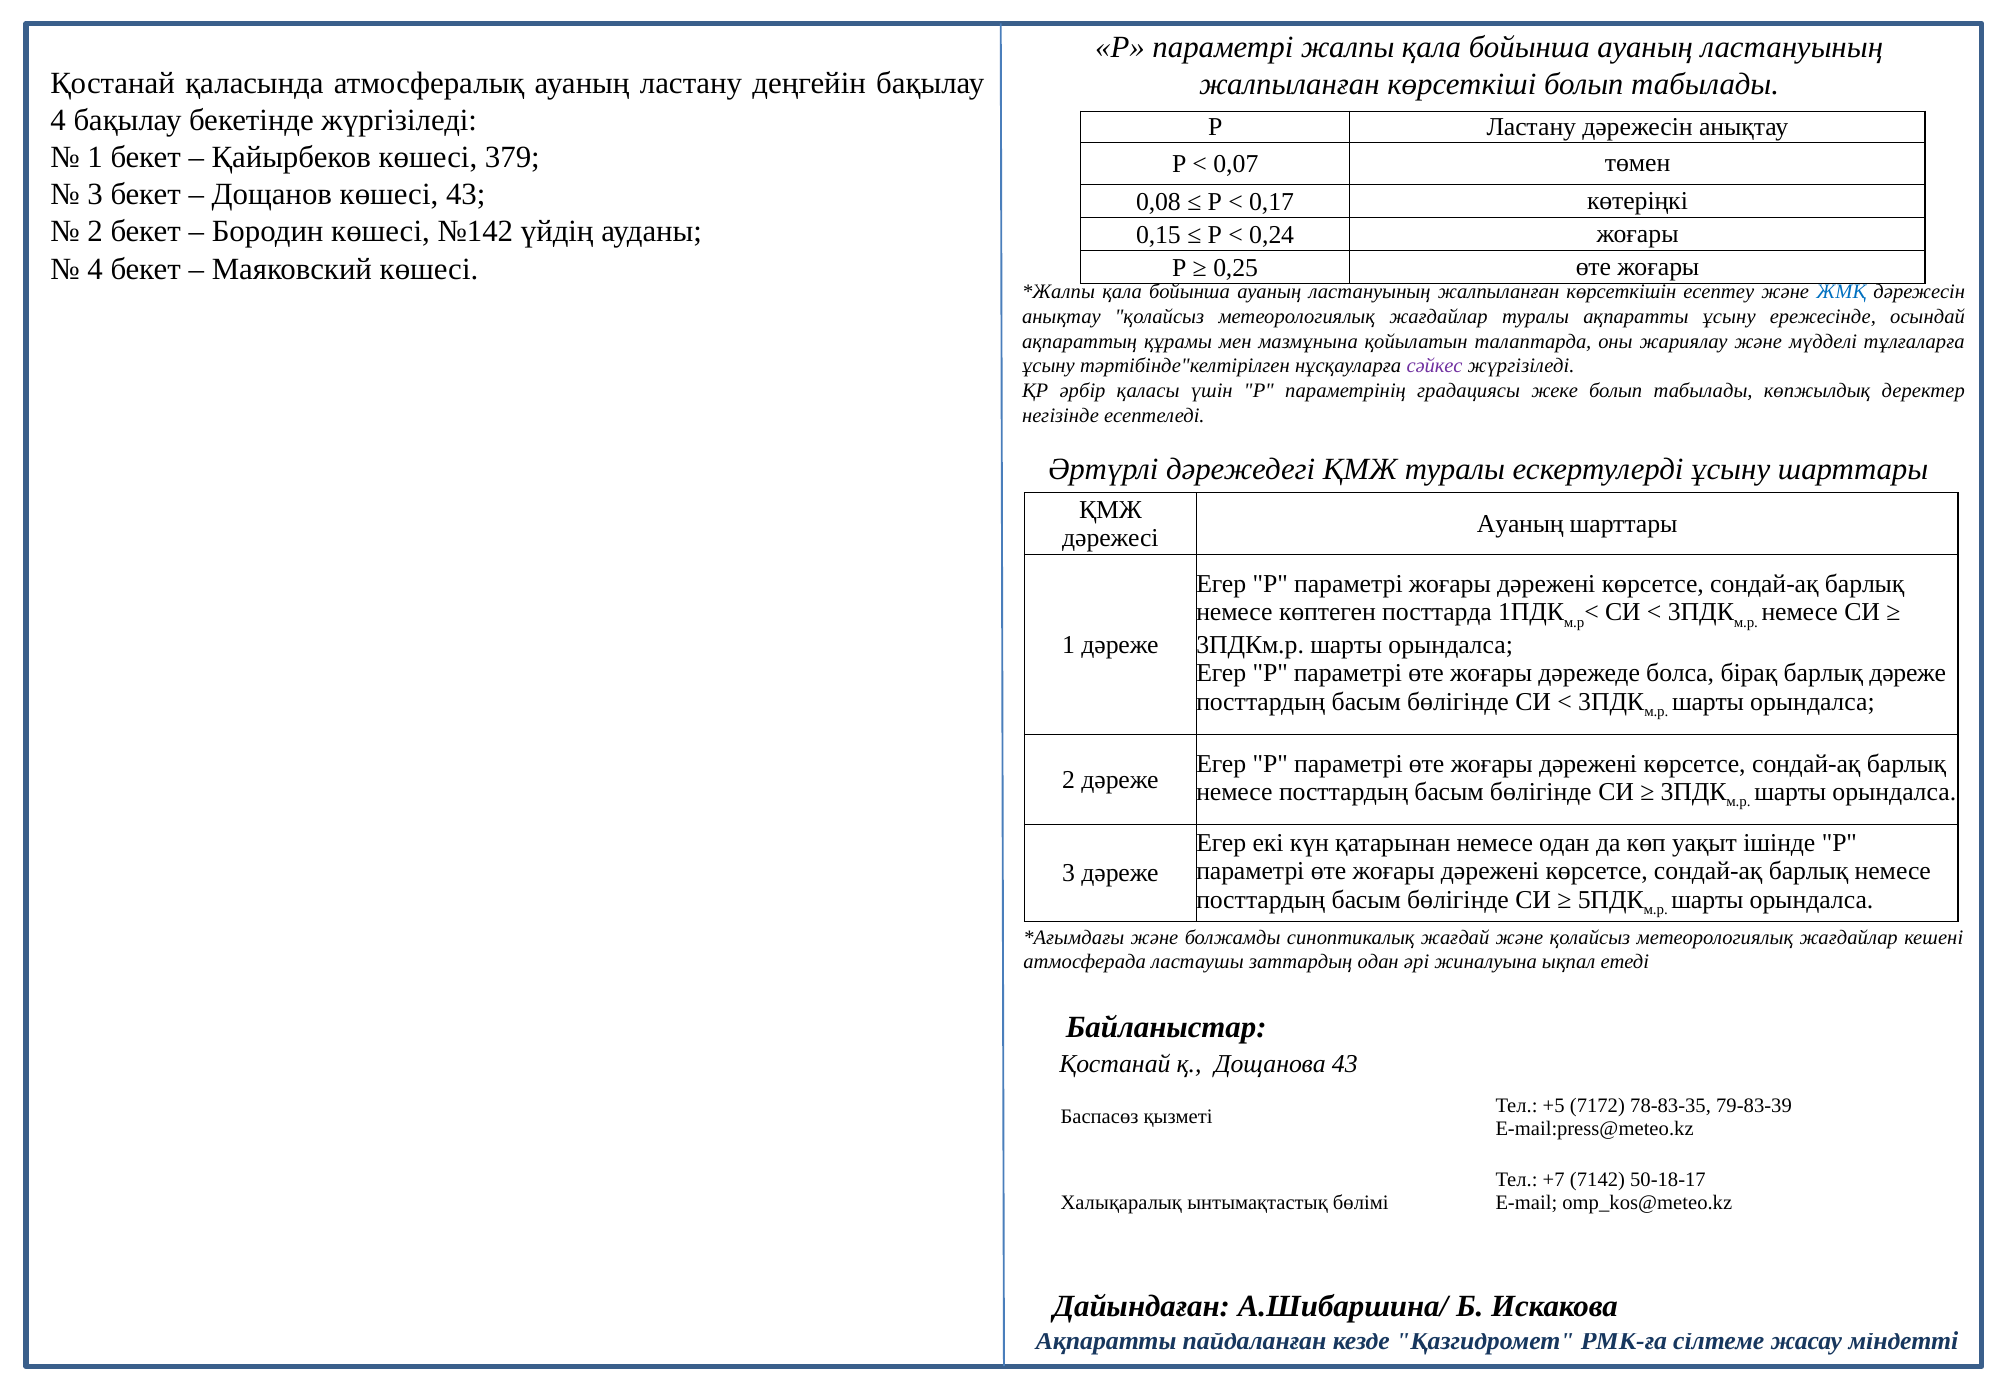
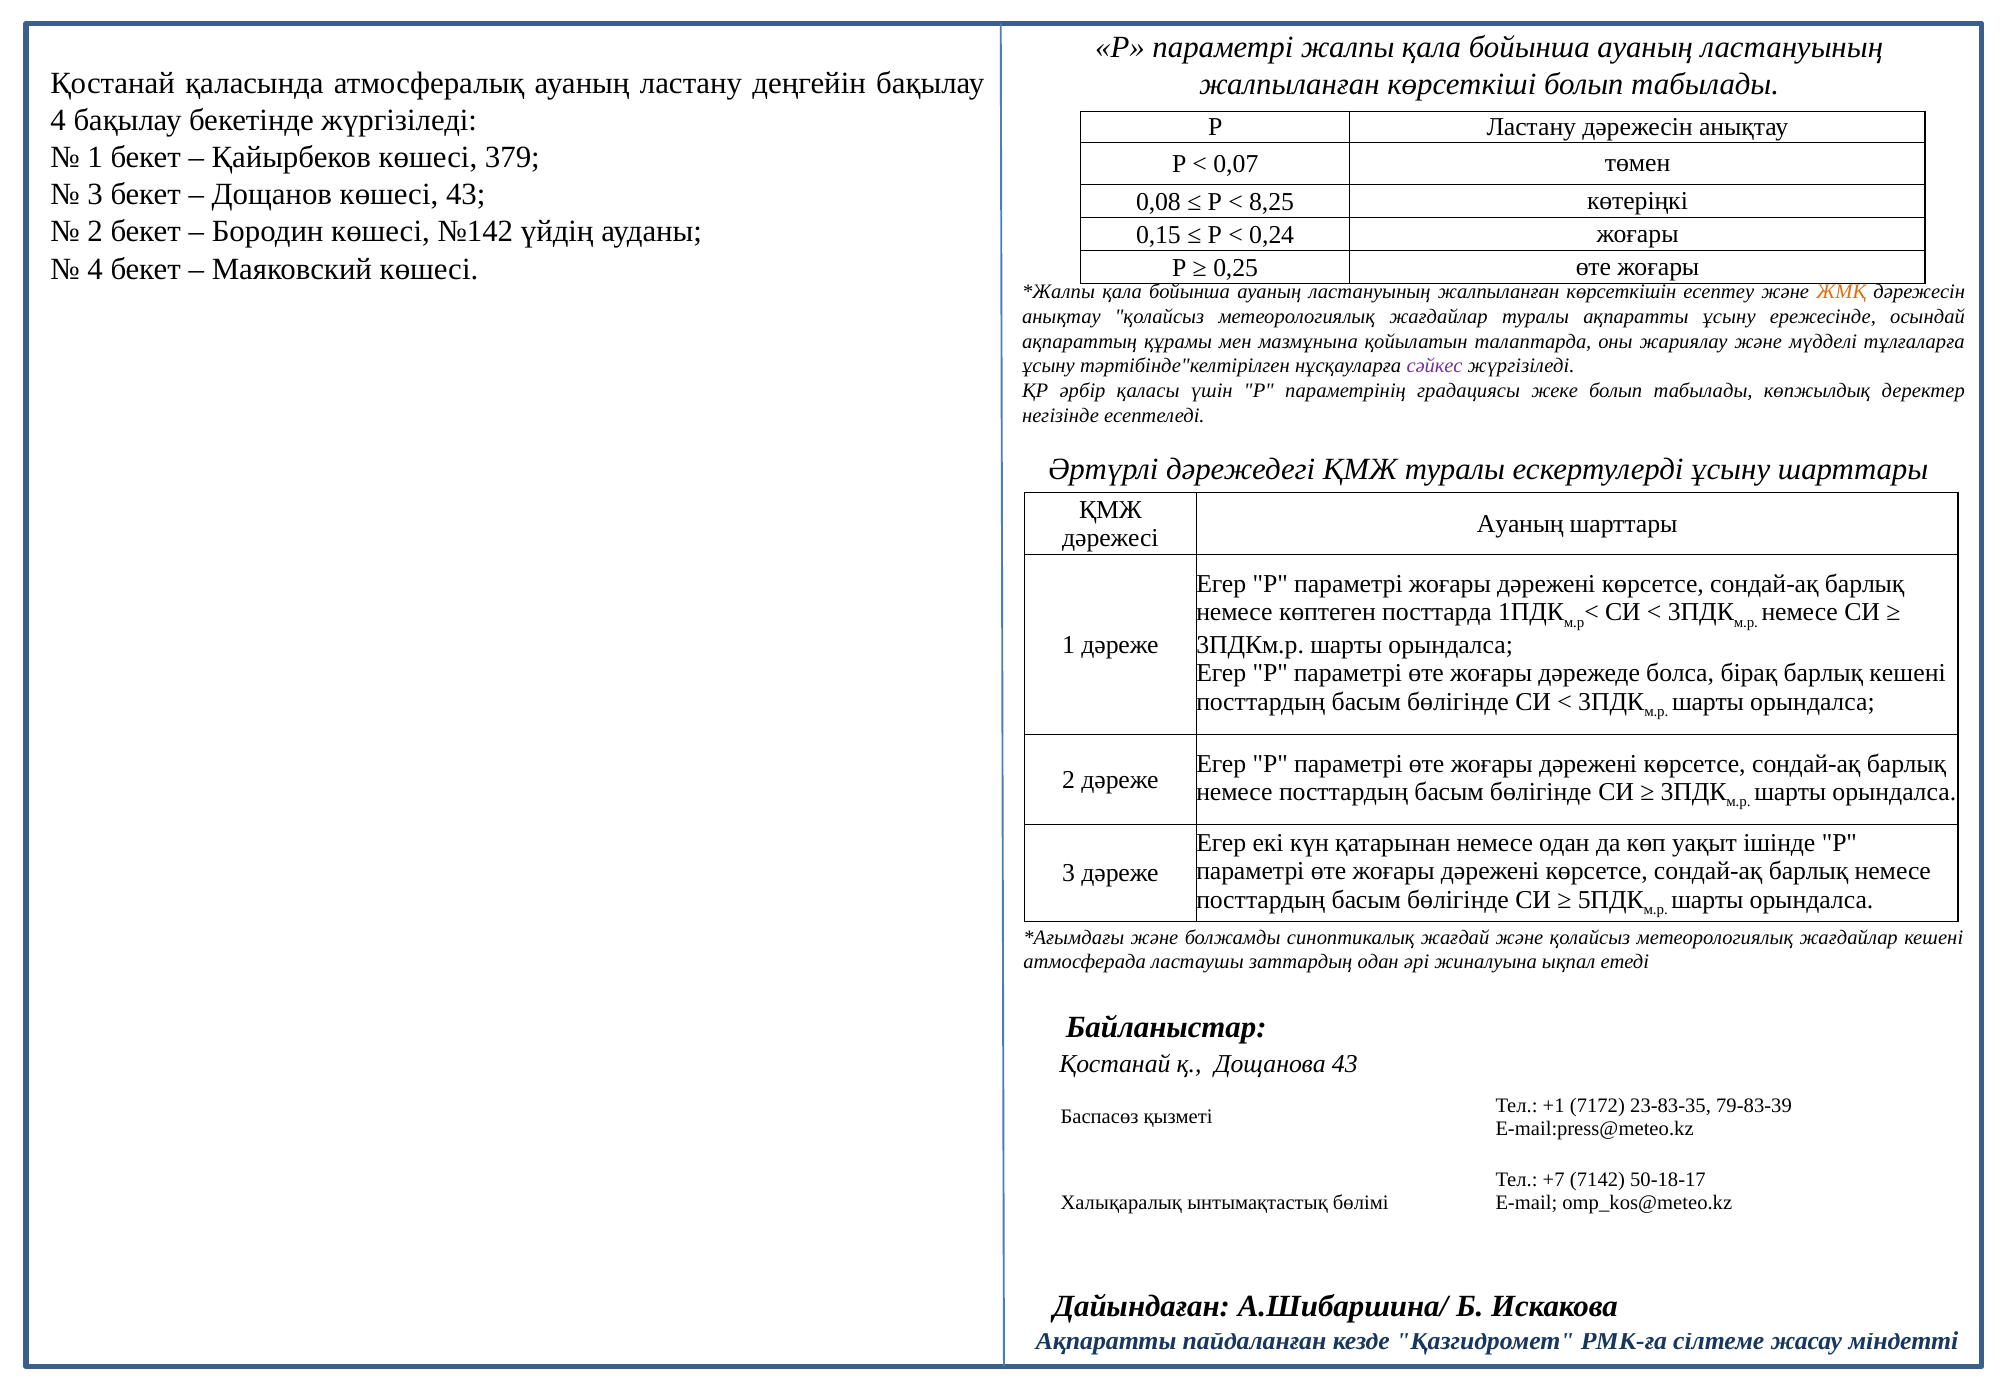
0,17: 0,17 -> 8,25 (1272, 202)
ЖМҚ colour: blue -> orange (1841, 292)
барлық дәреже: дәреже -> кешені (1908, 673)
+5: +5 -> +1 (1554, 1106)
78-83-35: 78-83-35 -> 23-83-35 (1671, 1106)
